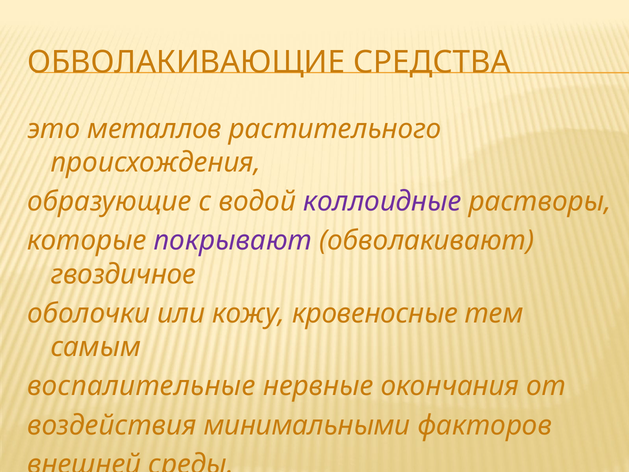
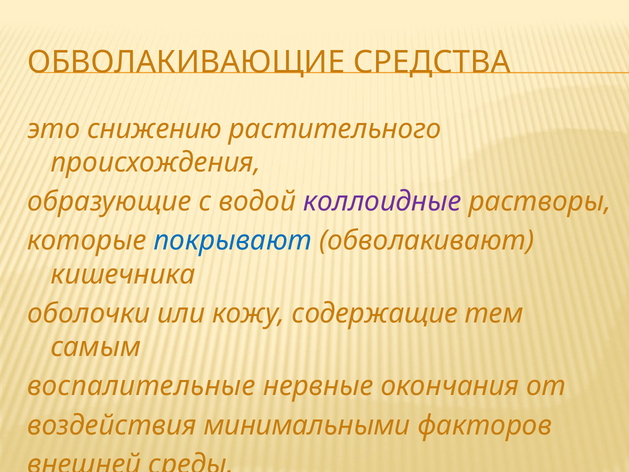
металлов: металлов -> снижению (155, 129)
покрывают colour: purple -> blue (233, 241)
гвоздичное: гвоздичное -> кишечника (123, 274)
кровеносные: кровеносные -> содержащие (375, 313)
